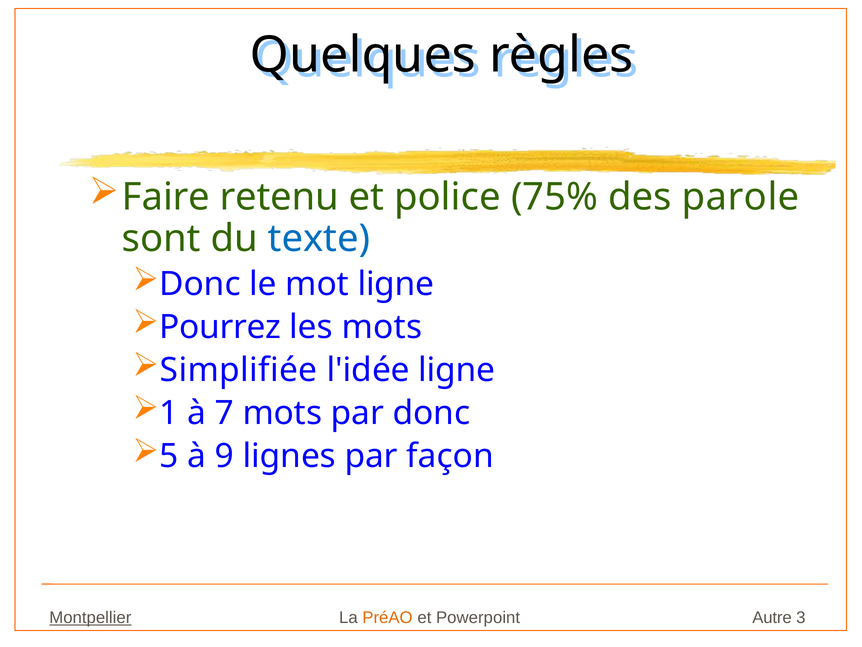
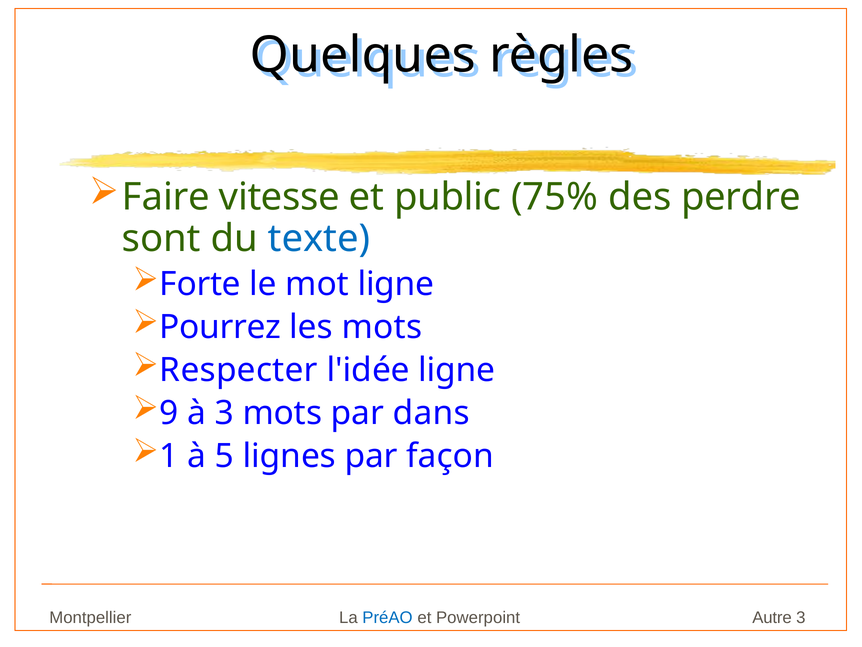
retenu: retenu -> vitesse (279, 197)
police: police -> public (448, 197)
parole: parole -> perdre (741, 197)
Donc: Donc -> Forte (200, 284)
Simplifiée: Simplifiée -> Respecter (239, 370)
1: 1 -> 9 (169, 413)
à 7: 7 -> 3 (224, 413)
par donc: donc -> dans (431, 413)
5: 5 -> 1 (169, 456)
9: 9 -> 5 (224, 456)
Montpellier underline: present -> none (90, 617)
PréAO colour: orange -> blue (387, 617)
